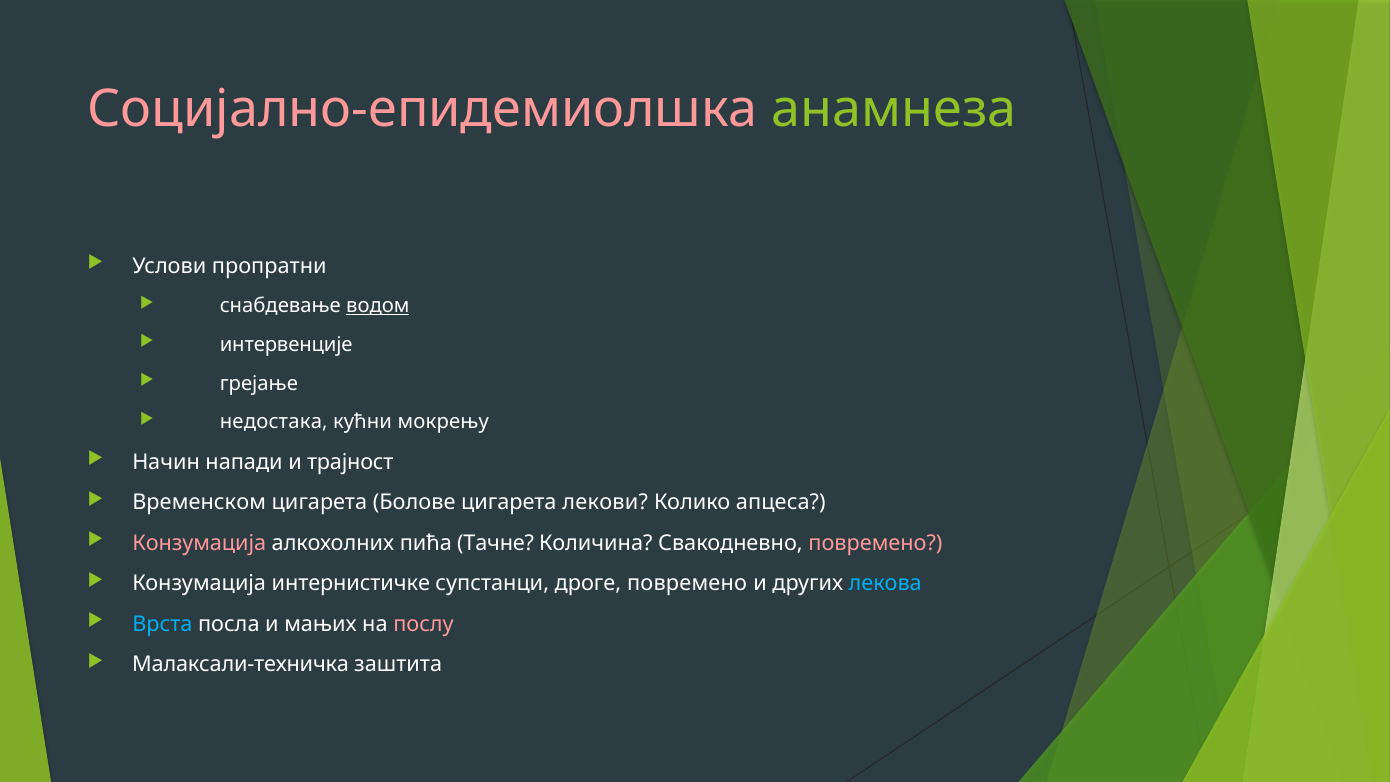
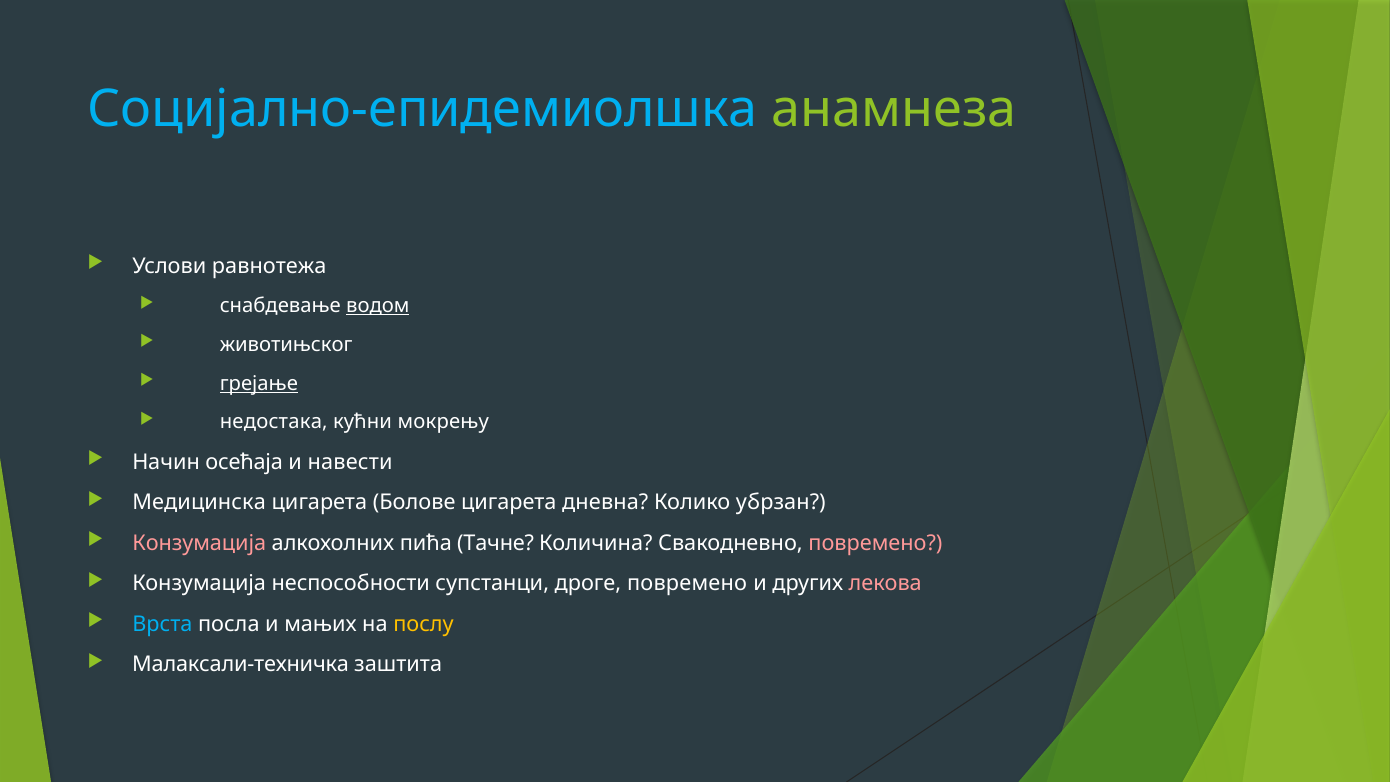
Социјално-епидемиолшка colour: pink -> light blue (423, 110)
пропратни: пропратни -> равнотежа (269, 266)
интервенције: интервенције -> животињског (286, 345)
грејање underline: none -> present (259, 383)
напади: напади -> осећаја (244, 462)
трајност: трајност -> навести (350, 462)
Временском: Временском -> Медицинска (199, 503)
лекови: лекови -> дневна (605, 503)
апцеса: апцеса -> убрзан (781, 503)
интернистичке: интернистичке -> неспособности (351, 584)
лекова colour: light blue -> pink (885, 584)
послу colour: pink -> yellow (424, 624)
